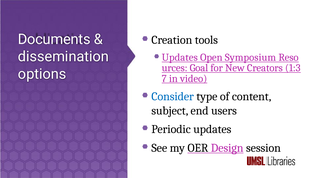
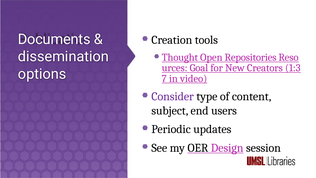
Updates: Updates -> Thought (180, 57)
Symposium: Symposium -> Repositories (251, 57)
Consider colour: blue -> purple (173, 96)
